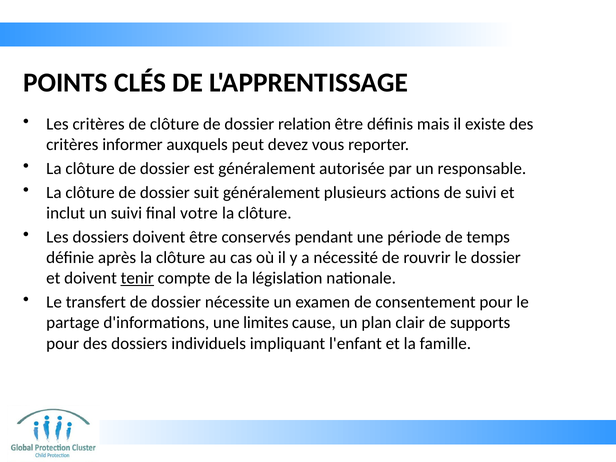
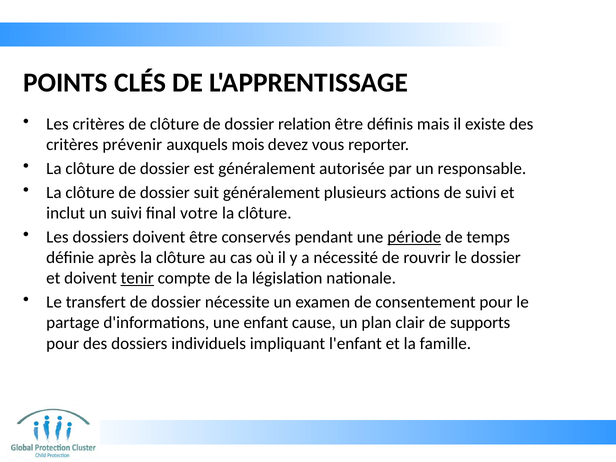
informer: informer -> prévenir (132, 145)
peut: peut -> mois (248, 145)
période underline: none -> present (414, 237)
limites: limites -> enfant (266, 323)
